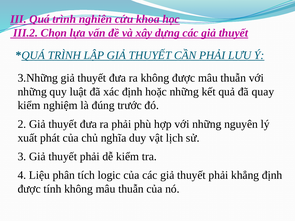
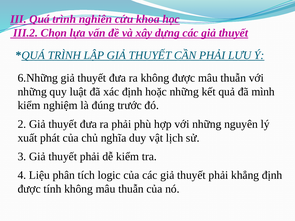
3.Những: 3.Những -> 6.Những (38, 78)
quay: quay -> mình (263, 92)
